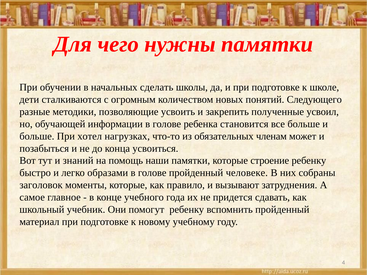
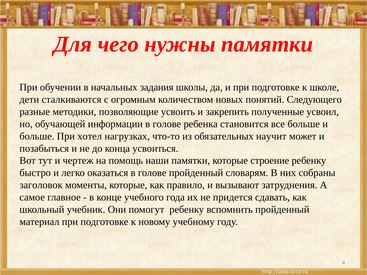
сделать: сделать -> задания (157, 87)
членам: членам -> научит (271, 136)
знаний: знаний -> чертеж (78, 161)
образами: образами -> оказаться (108, 173)
человеке: человеке -> словарям (247, 173)
